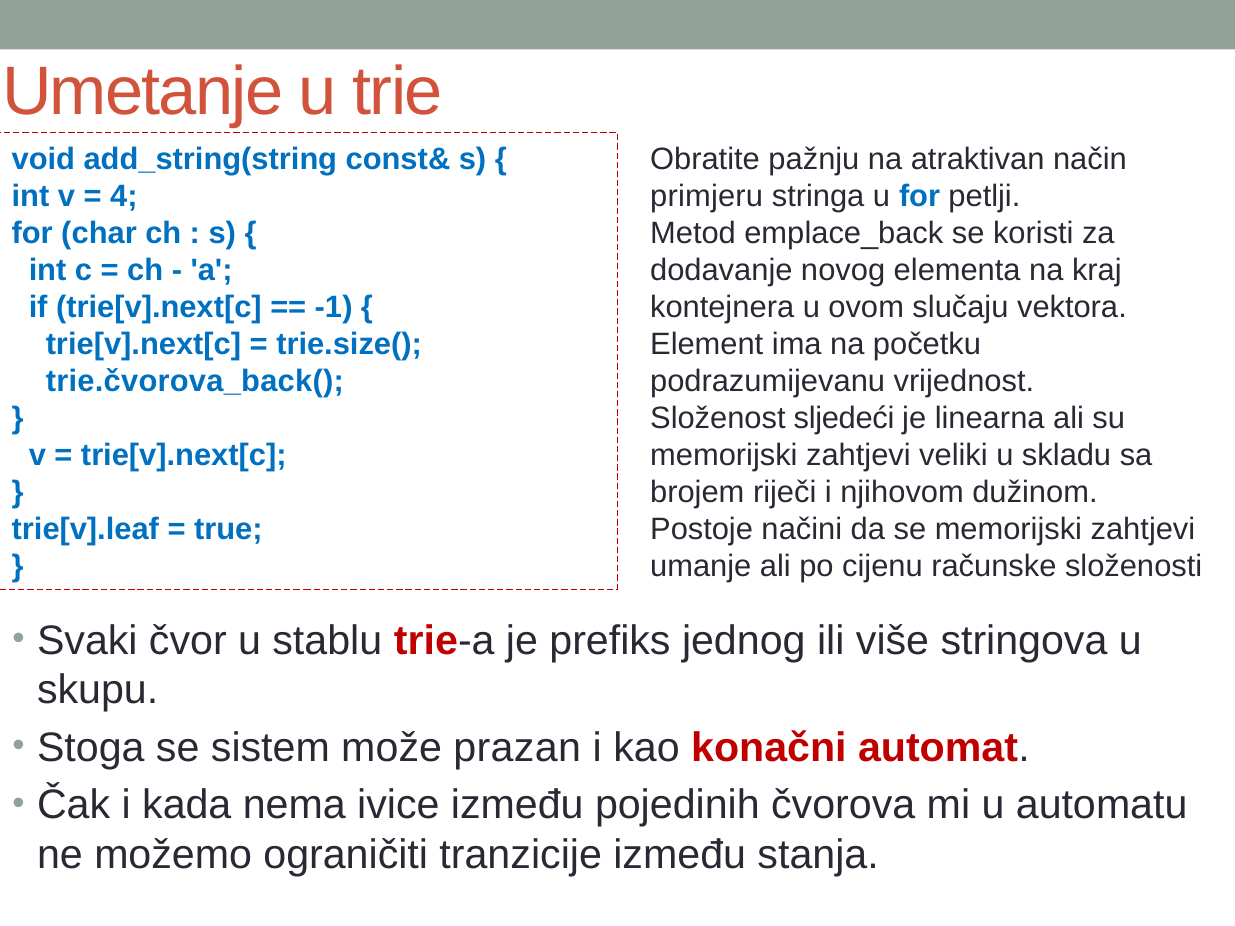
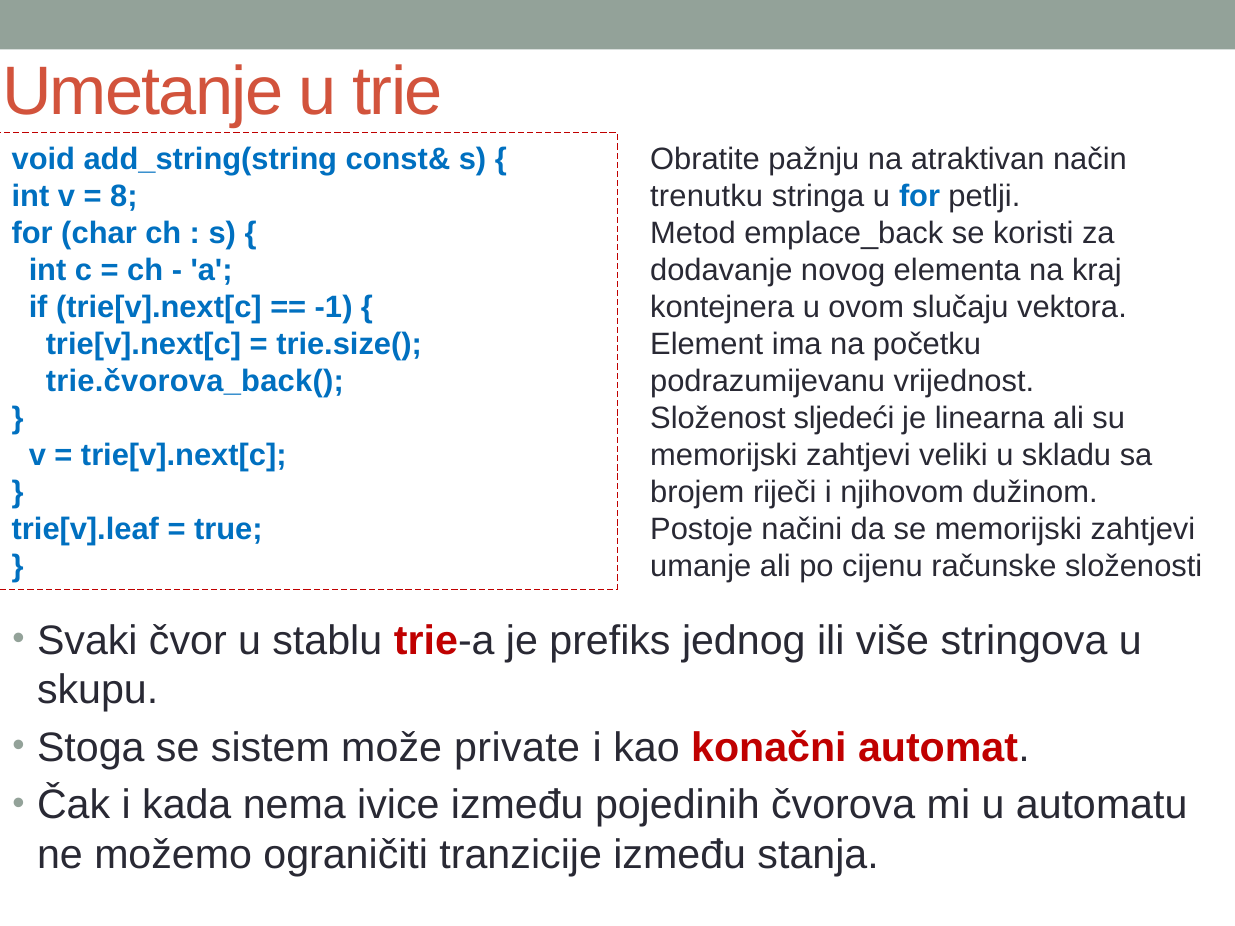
4: 4 -> 8 (124, 196)
primjeru: primjeru -> trenutku (707, 196)
prazan: prazan -> private (517, 748)
